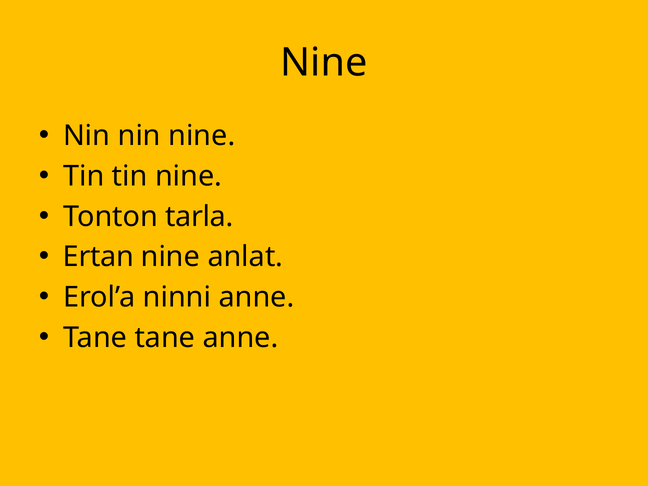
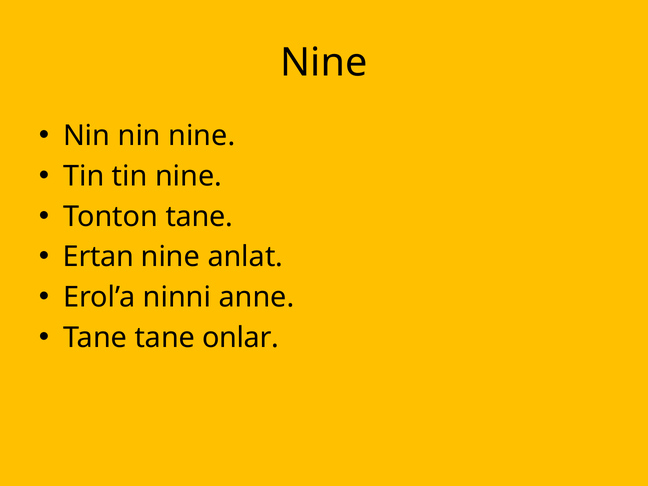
Tonton tarla: tarla -> tane (199, 217)
tane anne: anne -> onlar (241, 338)
